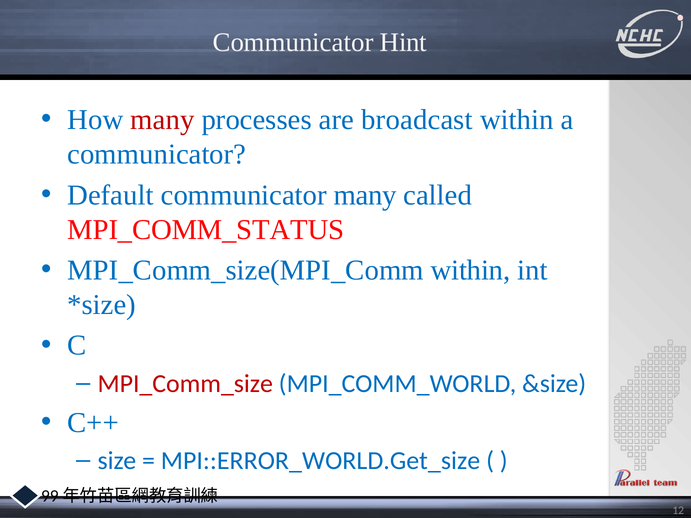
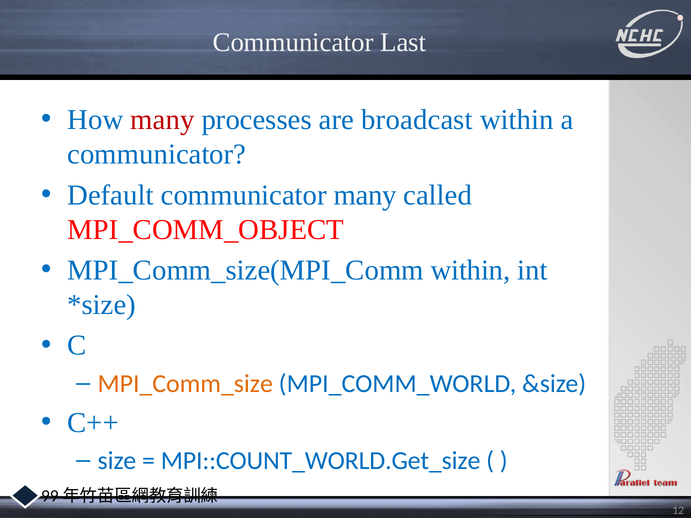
Hint: Hint -> Last (403, 42)
MPI_COMM_STATUS: MPI_COMM_STATUS -> MPI_COMM_OBJECT (206, 230)
MPI_Comm_size colour: red -> orange (185, 384)
MPI::ERROR_WORLD.Get_size: MPI::ERROR_WORLD.Get_size -> MPI::COUNT_WORLD.Get_size (321, 461)
